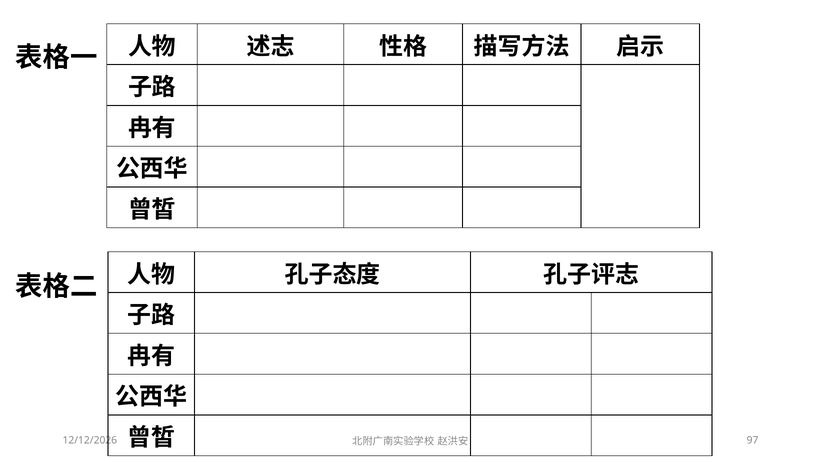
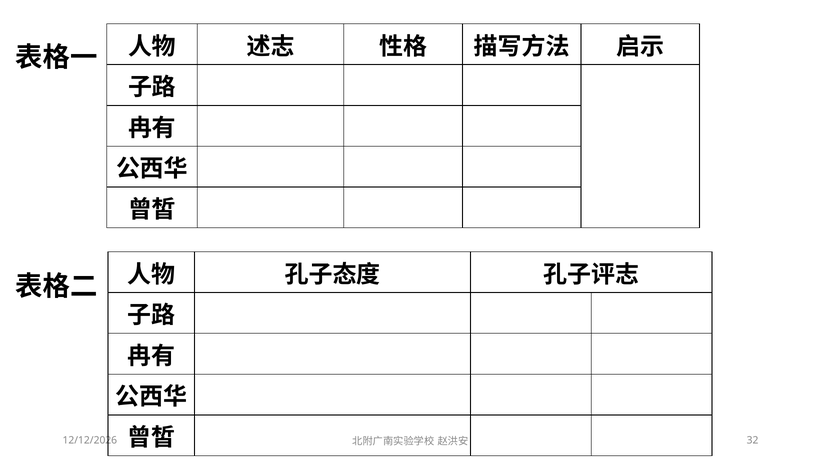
97: 97 -> 32 (753, 440)
